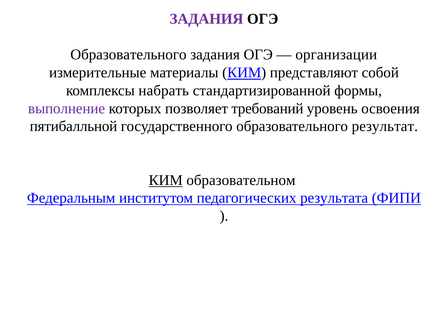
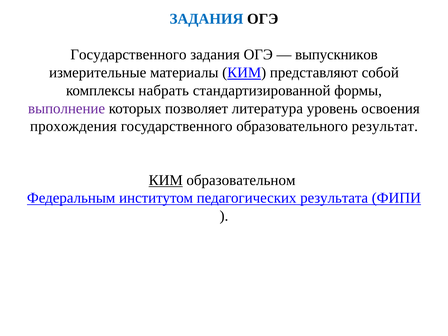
ЗАДАНИЯ colour: purple -> blue (207, 19)
Образовательного: Образовательного -> Государственного (128, 55)
организации: организации -> выпускников (336, 55)
требований: требований -> литература (267, 108)
пятибалльной: пятибалльной -> прохождения (73, 126)
